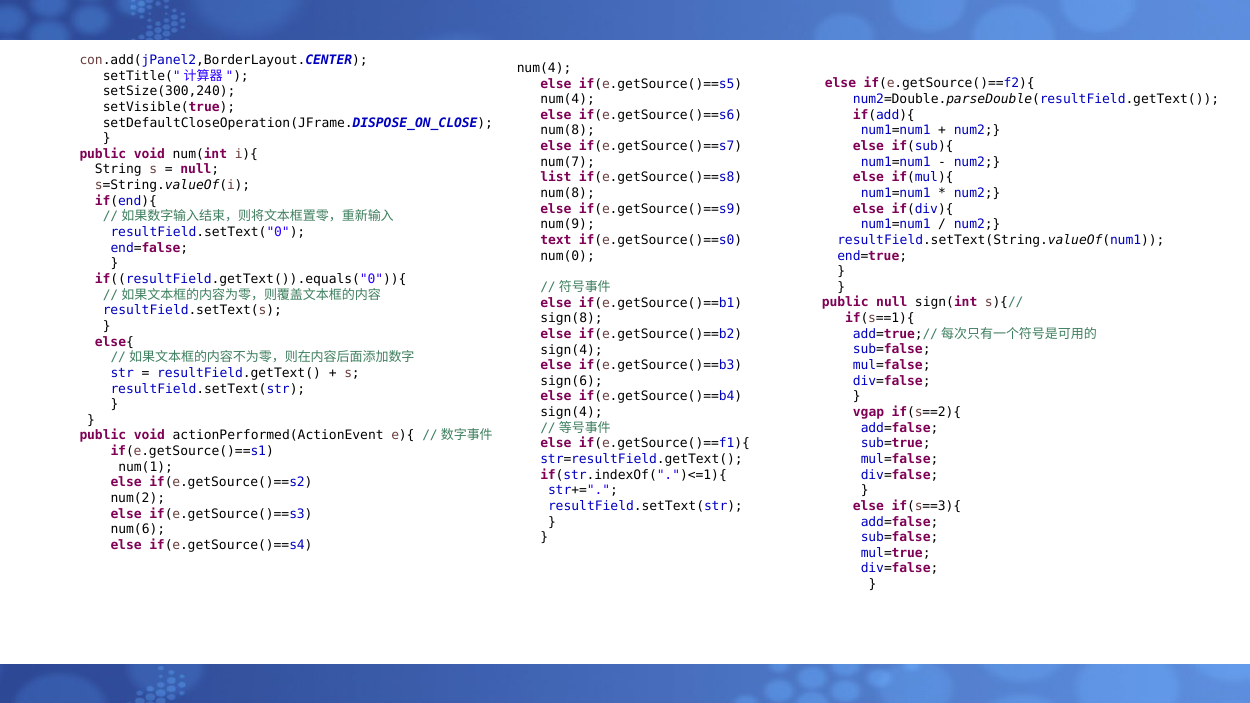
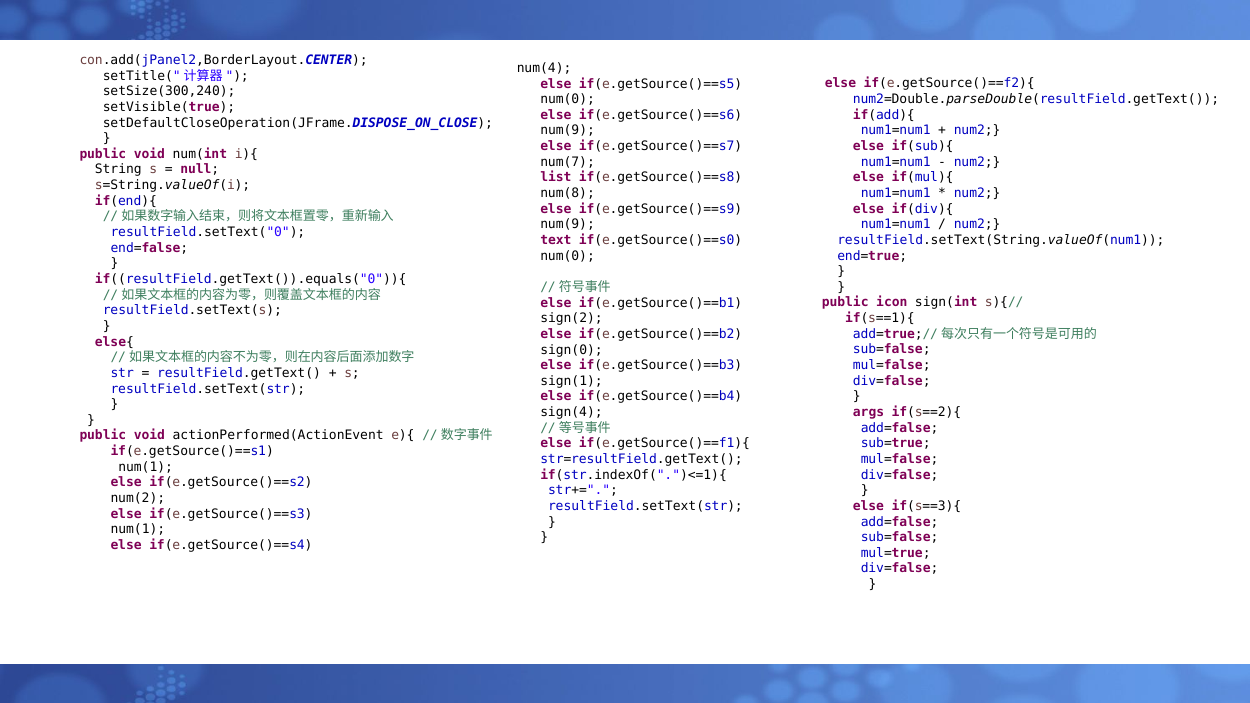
num(4: num(4 -> num(0 (568, 99)
num(8: num(8 -> num(9 (568, 131)
public null: null -> icon (892, 303)
sign(8: sign(8 -> sign(2 (571, 318)
sign(4: sign(4 -> sign(0 (571, 350)
sign(6: sign(6 -> sign(1 (571, 381)
vgap: vgap -> args (869, 412)
num(6: num(6 -> num(1 (138, 530)
